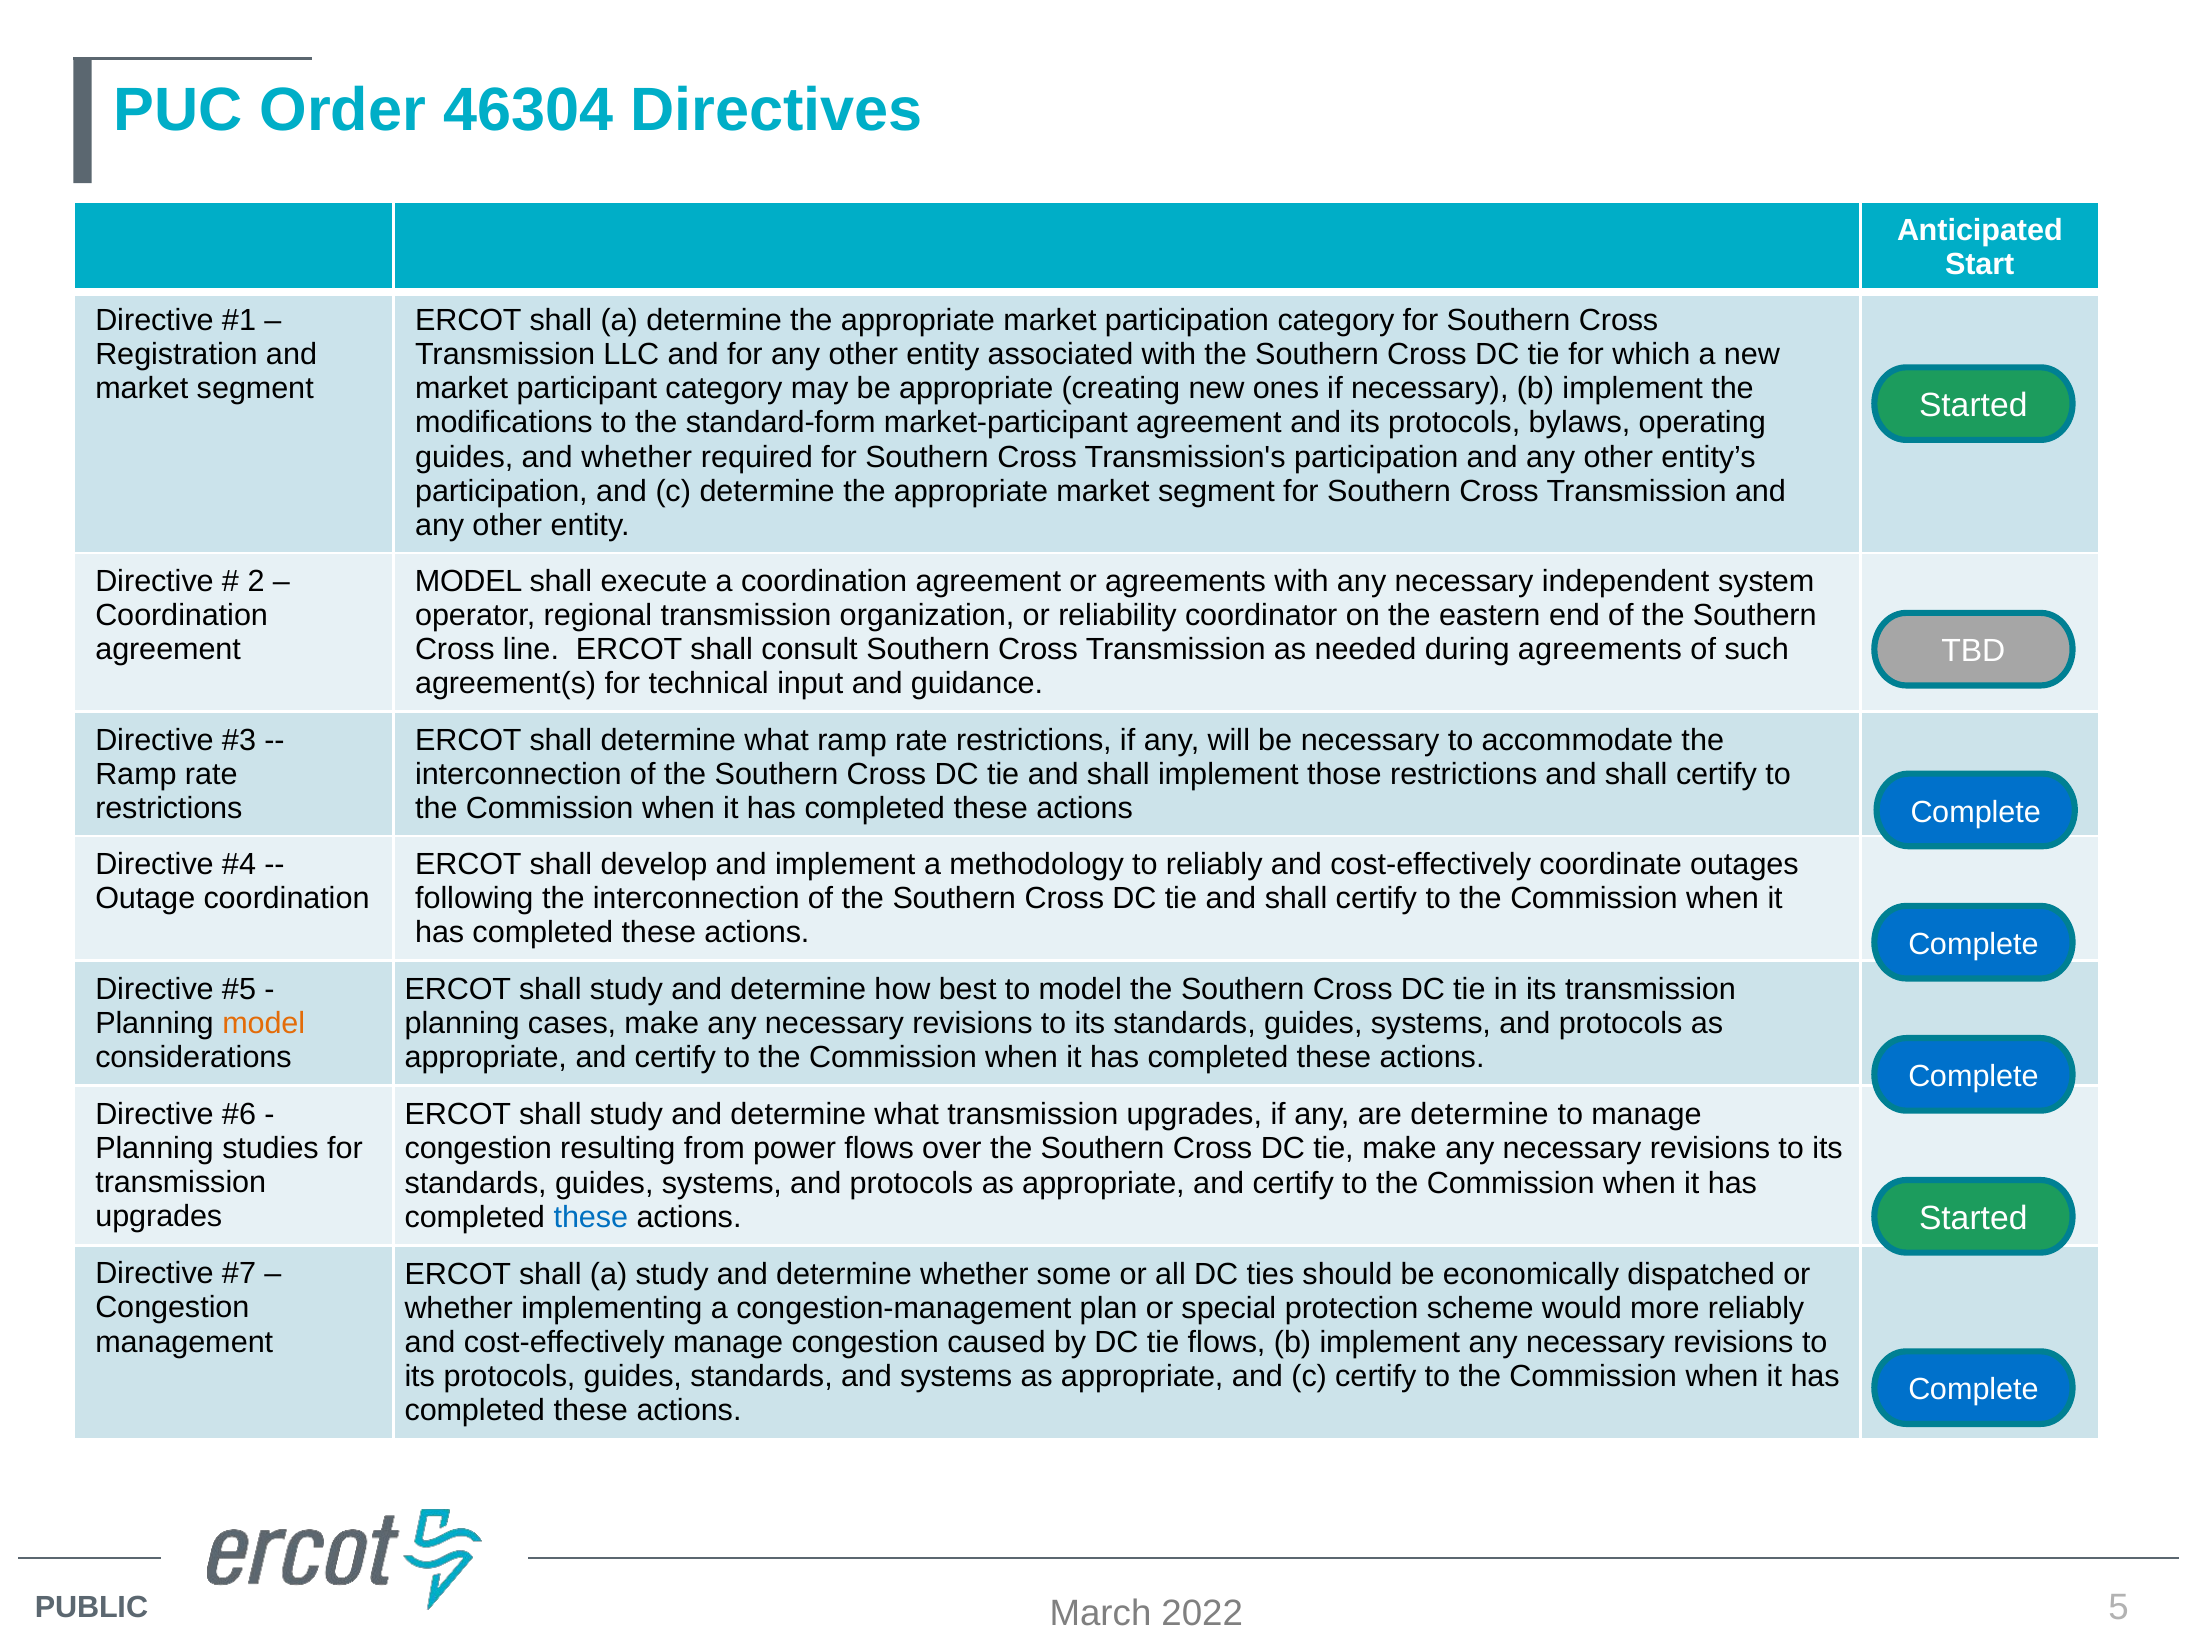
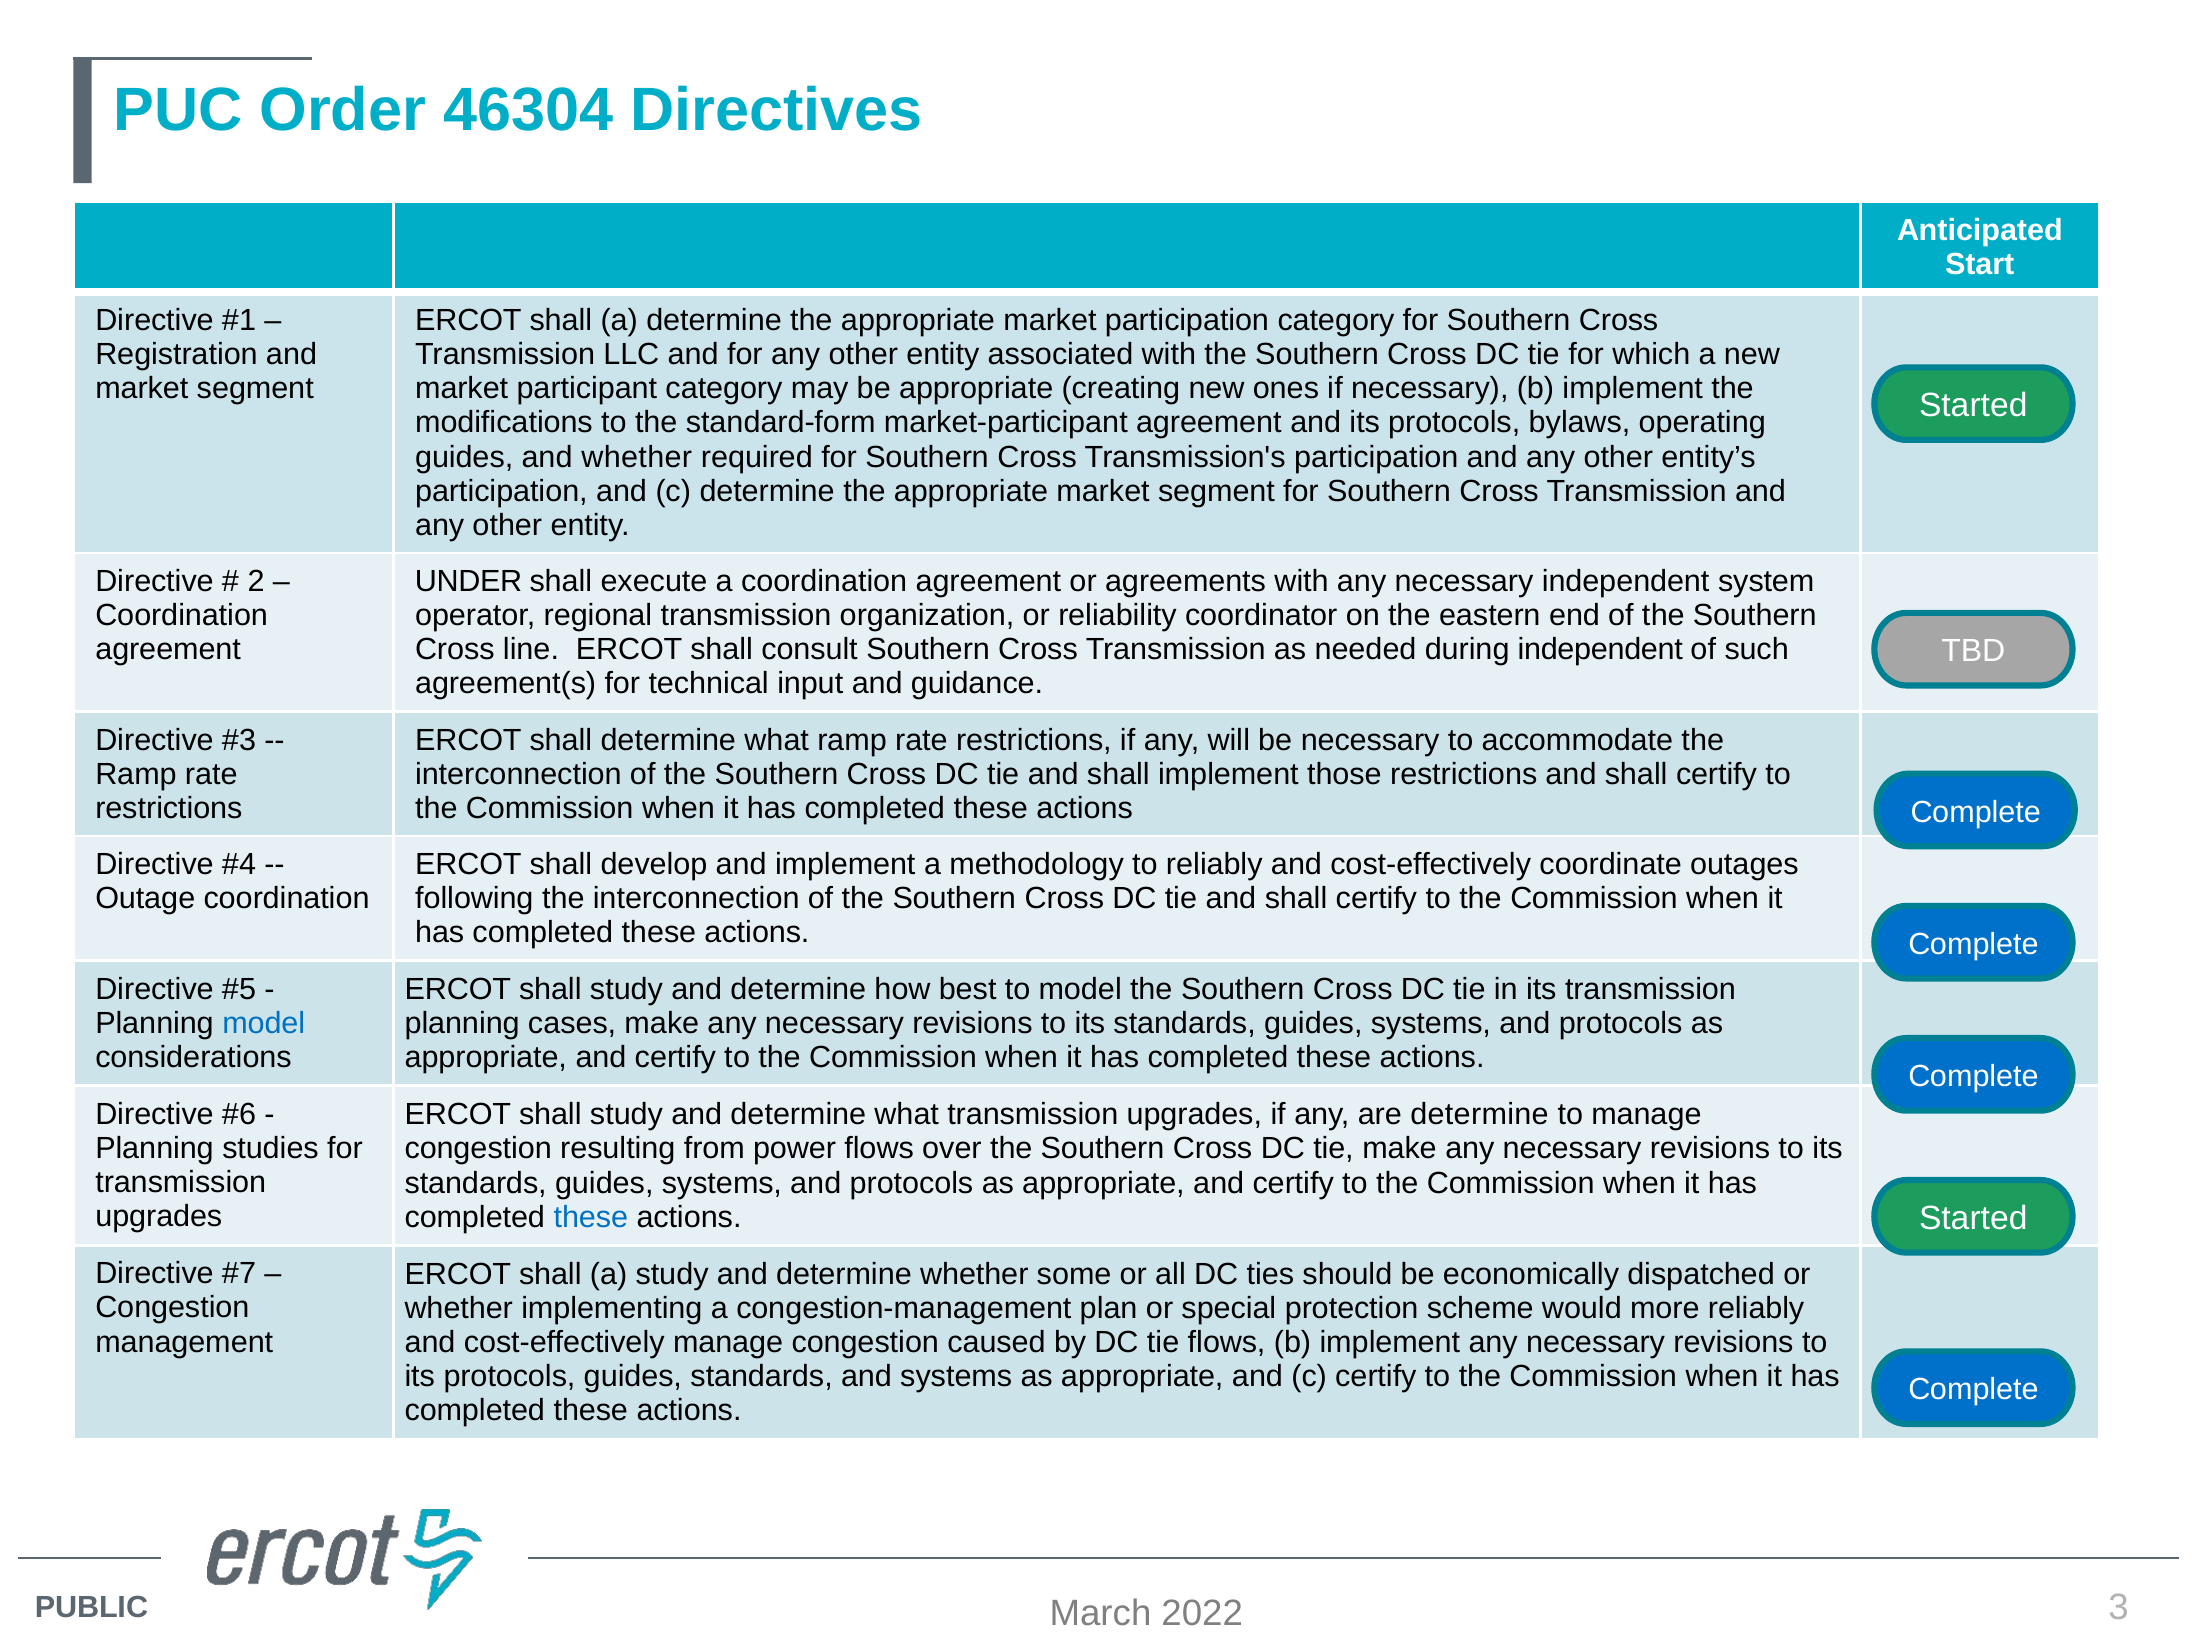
MODEL: MODEL -> UNDER (469, 582)
during agreements: agreements -> independent (1600, 650)
model colour: orange -> blue (264, 1024)
5: 5 -> 3 (2119, 1608)
